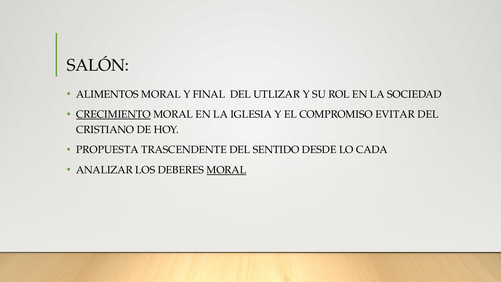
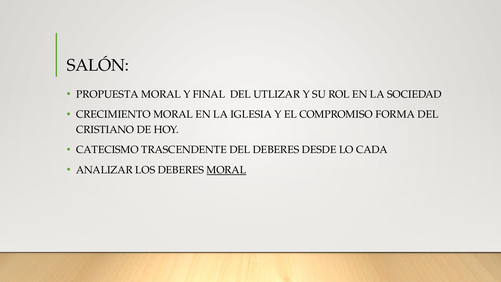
ALIMENTOS: ALIMENTOS -> PROPUESTA (107, 94)
CRECIMIENTO underline: present -> none (114, 114)
EVITAR: EVITAR -> FORMA (395, 114)
PROPUESTA: PROPUESTA -> CATECISMO (107, 150)
DEL SENTIDO: SENTIDO -> DEBERES (276, 150)
